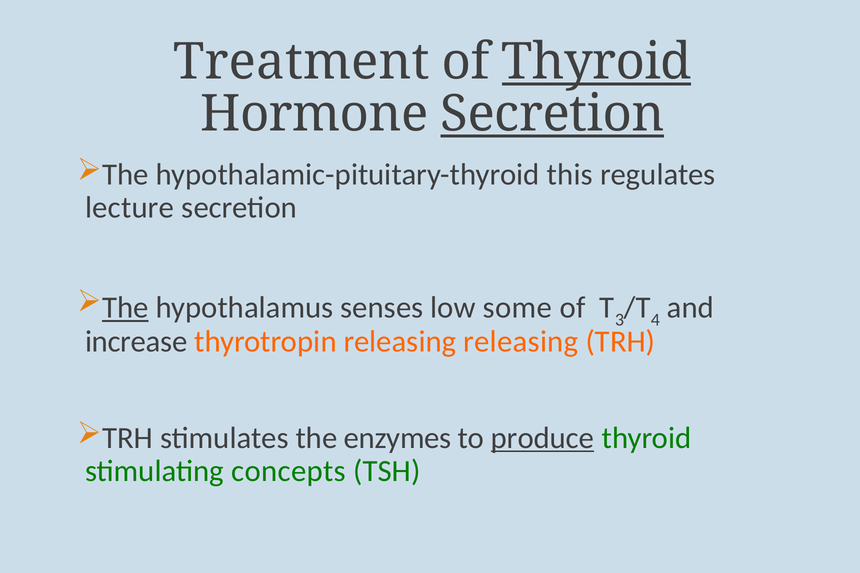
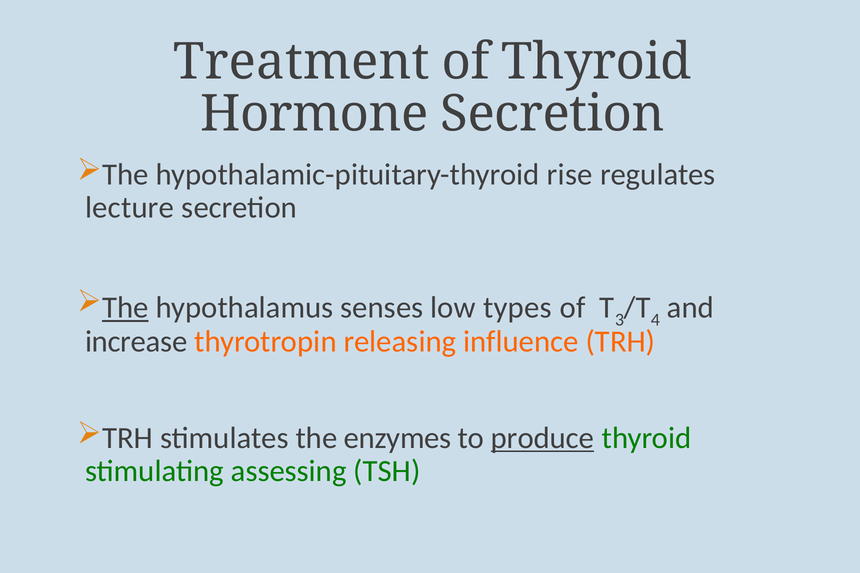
Thyroid underline: present -> none (597, 62)
Secretion underline: present -> none (552, 114)
this: this -> rise (570, 175)
some: some -> types (518, 308)
releasing releasing: releasing -> influence (521, 342)
concepts: concepts -> assessing (289, 472)
